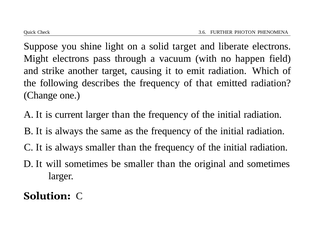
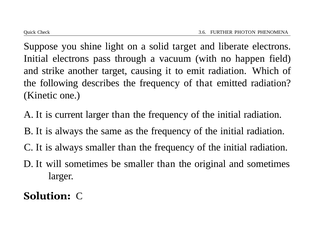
Might: Might -> Initial (36, 59)
Change: Change -> Kinetic (40, 95)
